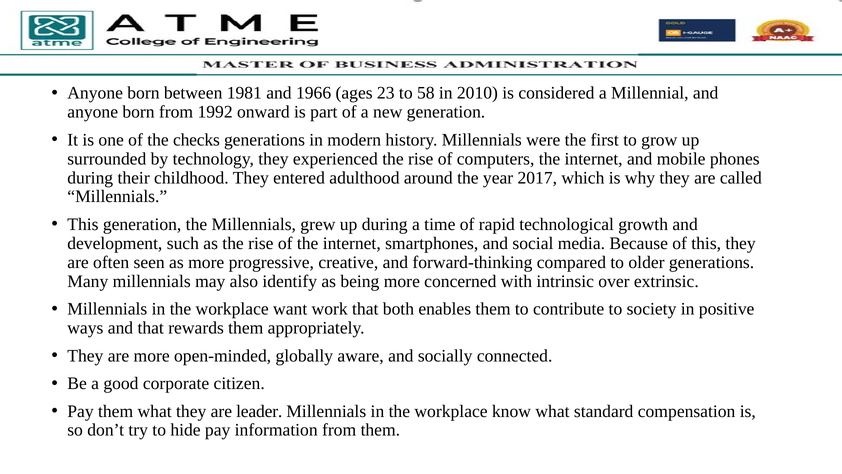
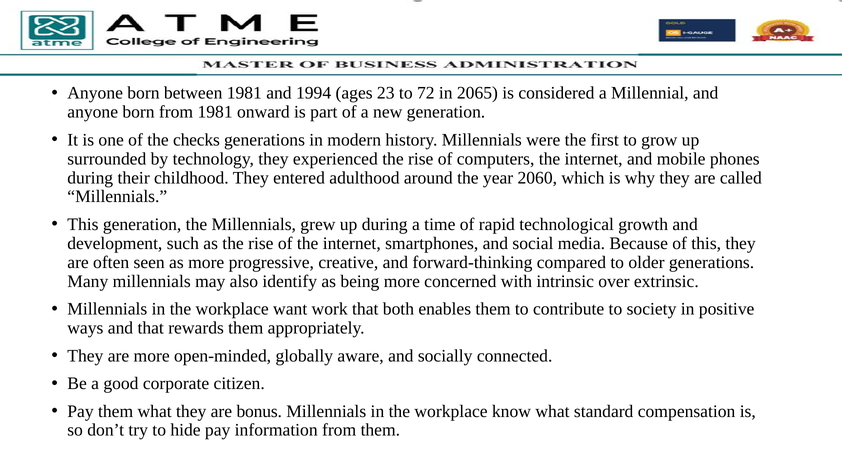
1966: 1966 -> 1994 (314, 93)
58: 58 -> 72 (426, 93)
2010: 2010 -> 2065 (477, 93)
from 1992: 1992 -> 1981 (215, 112)
2017: 2017 -> 2060 (537, 178)
leader: leader -> bonus (259, 411)
